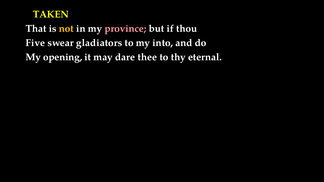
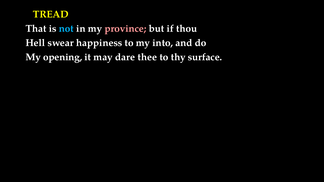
TAKEN: TAKEN -> TREAD (51, 14)
not colour: yellow -> light blue (66, 29)
Five: Five -> Hell (35, 43)
gladiators: gladiators -> happiness (99, 43)
eternal: eternal -> surface (205, 57)
